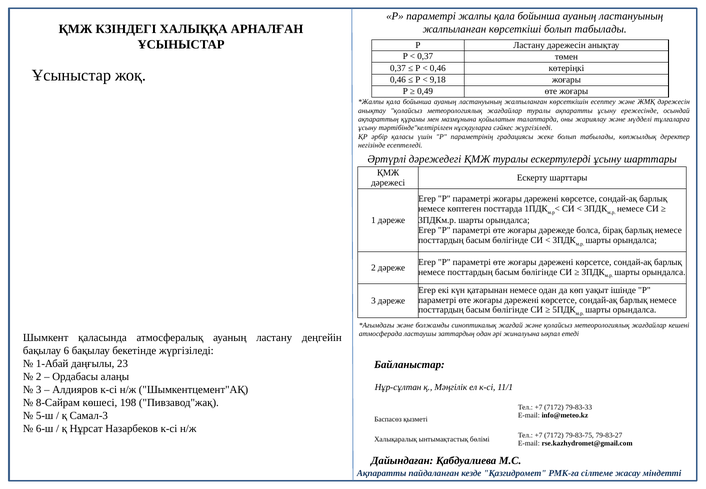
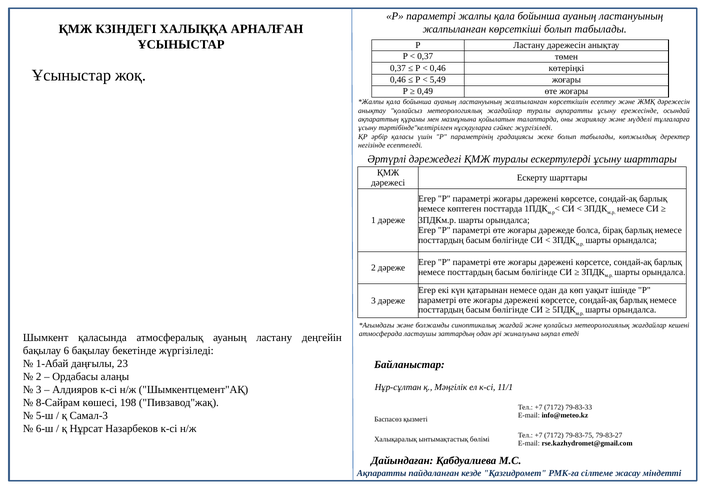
9,18: 9,18 -> 5,49 (438, 80)
